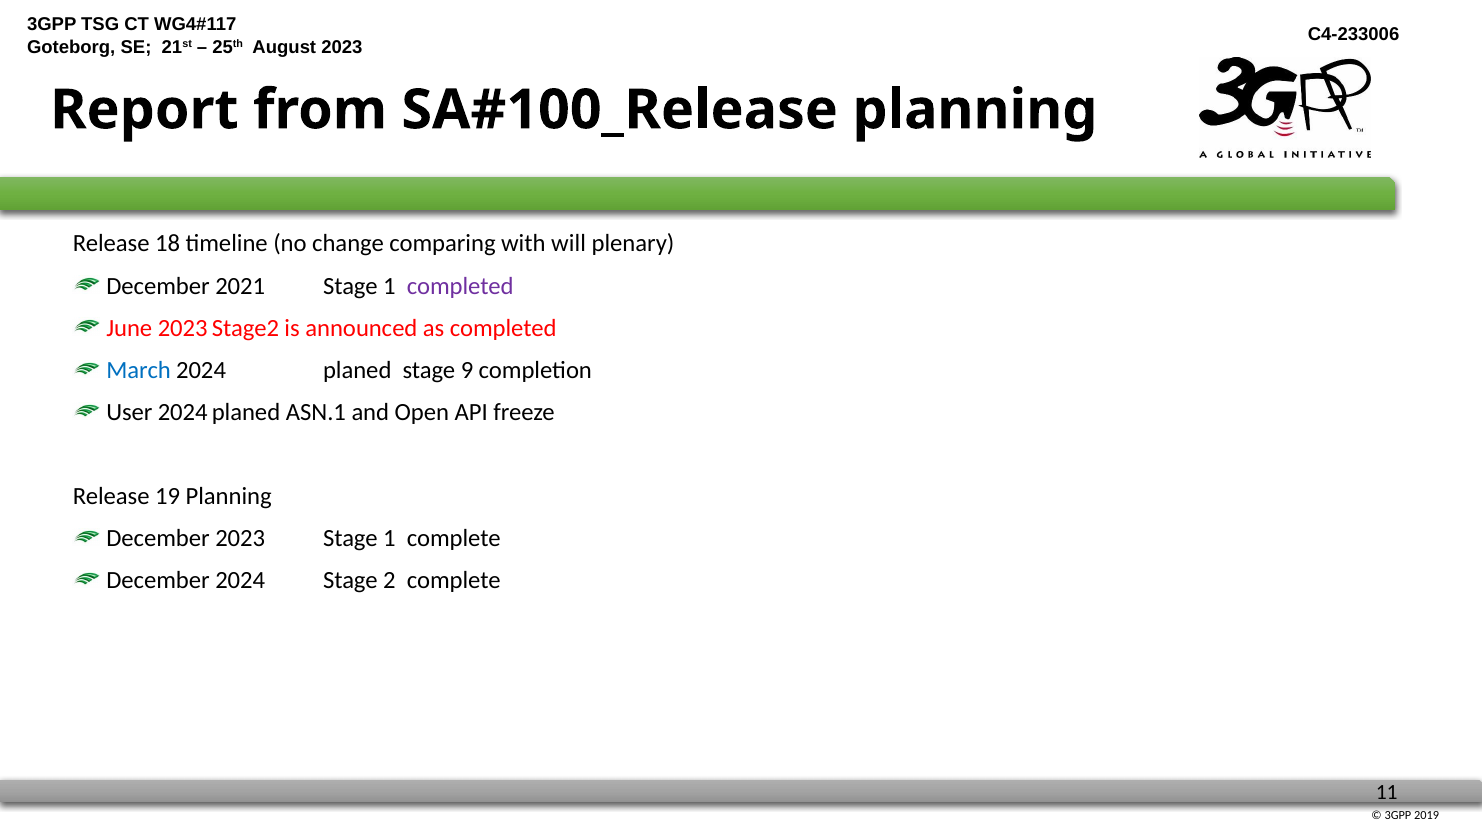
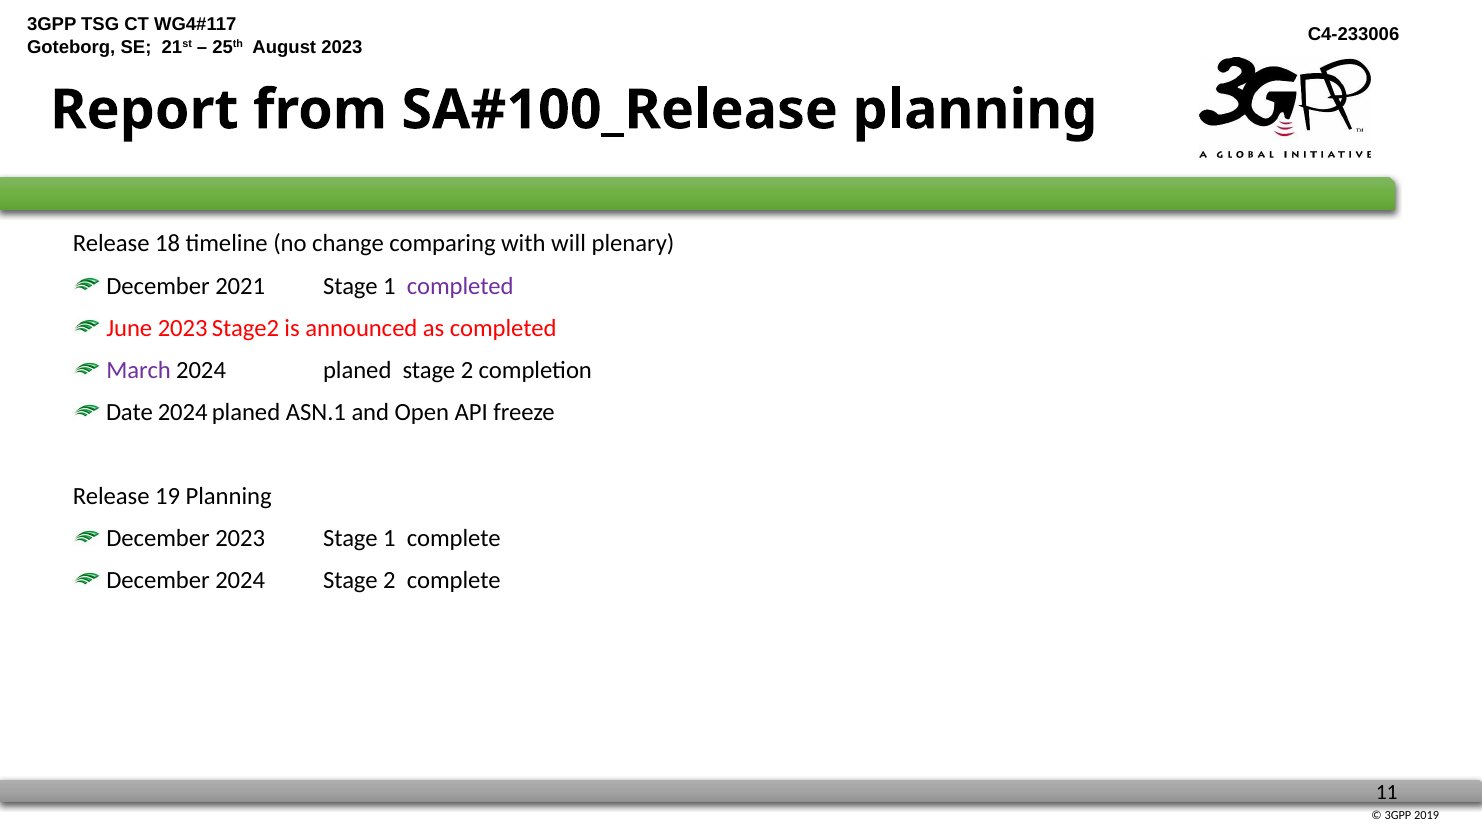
March colour: blue -> purple (139, 370)
planed stage 9: 9 -> 2 (467, 370)
User: User -> Date (129, 412)
